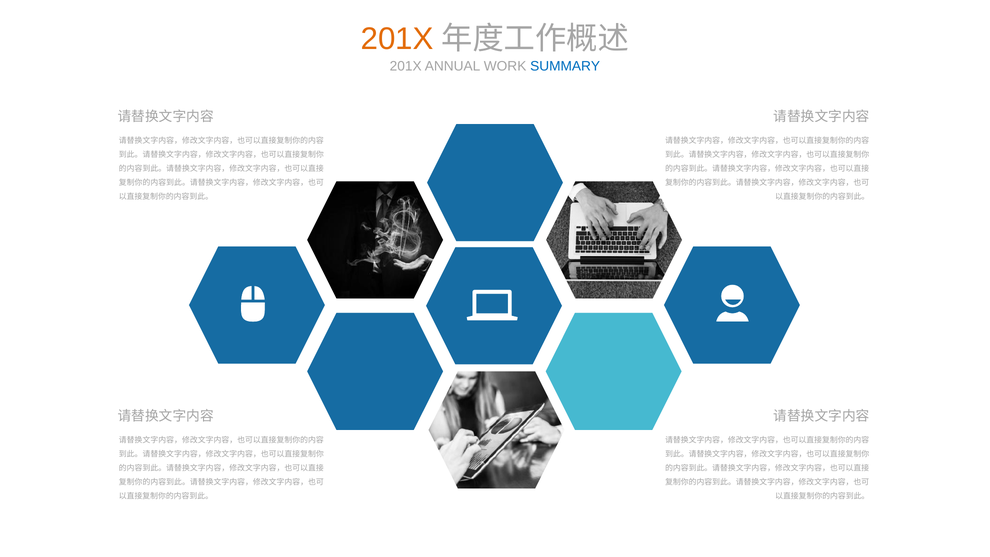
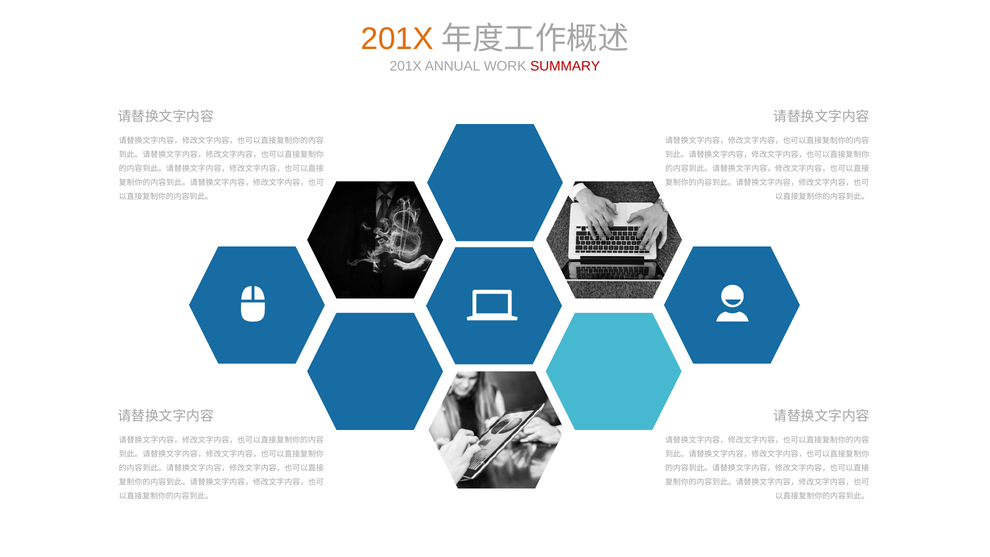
SUMMARY colour: blue -> red (565, 66)
